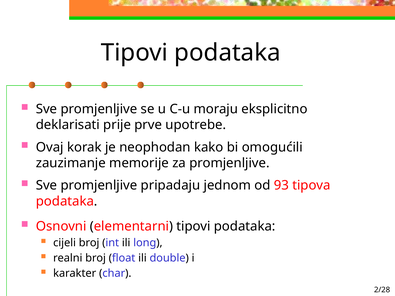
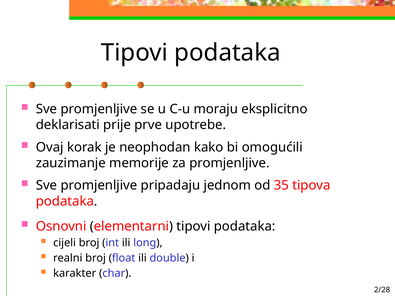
93: 93 -> 35 (281, 186)
